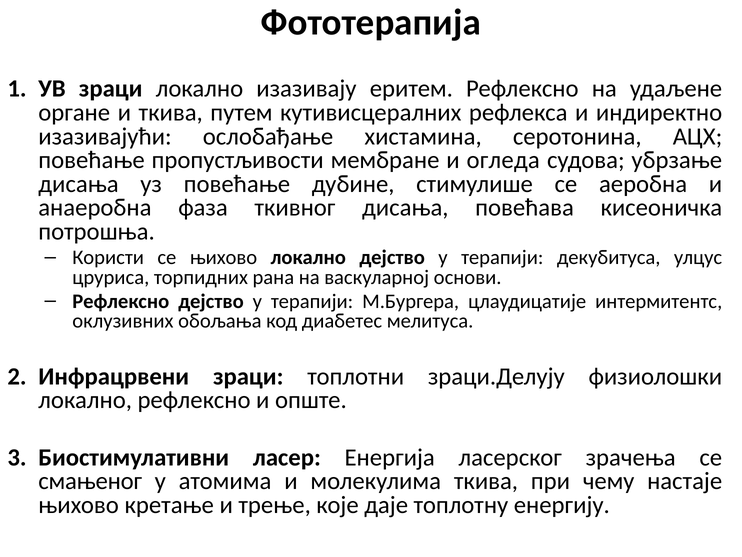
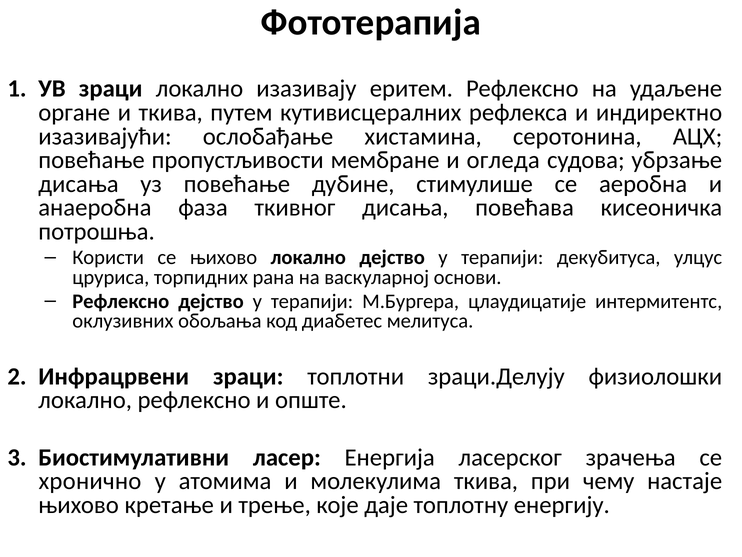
смањеног: смањеног -> хронично (90, 481)
